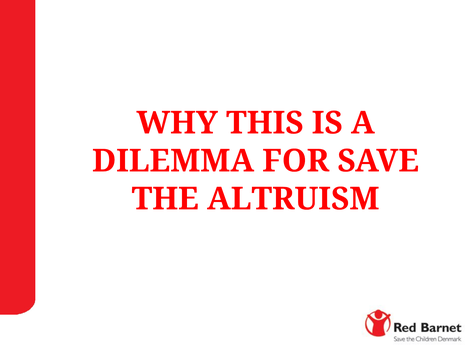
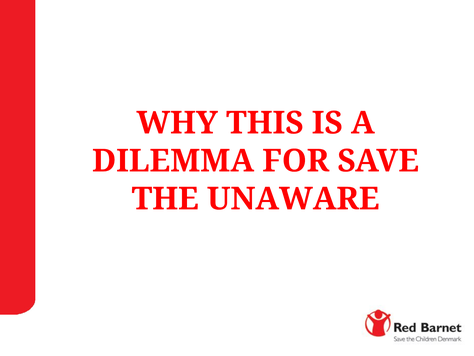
ALTRUISM: ALTRUISM -> UNAWARE (293, 199)
